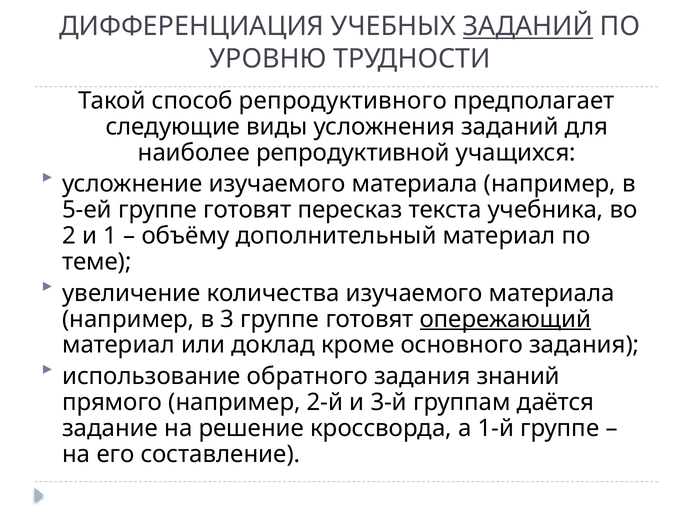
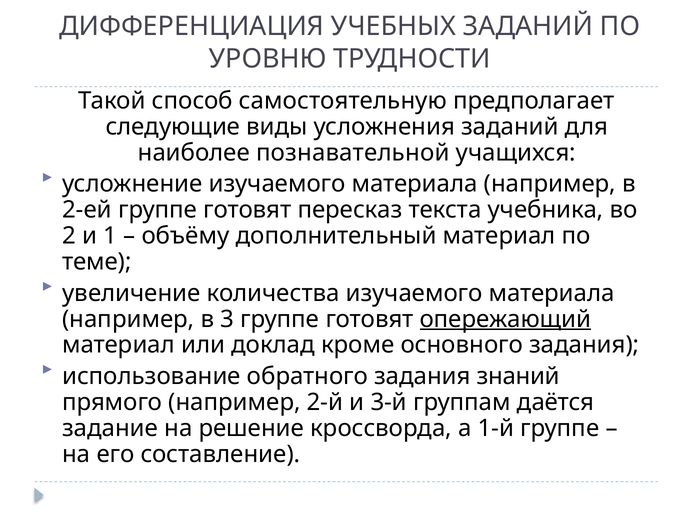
ЗАДАНИЙ underline: present -> none (528, 27)
репродуктивного: репродуктивного -> самостоятельную (343, 101)
репродуктивной: репродуктивной -> познавательной (353, 153)
5-ей: 5-ей -> 2-ей (87, 210)
